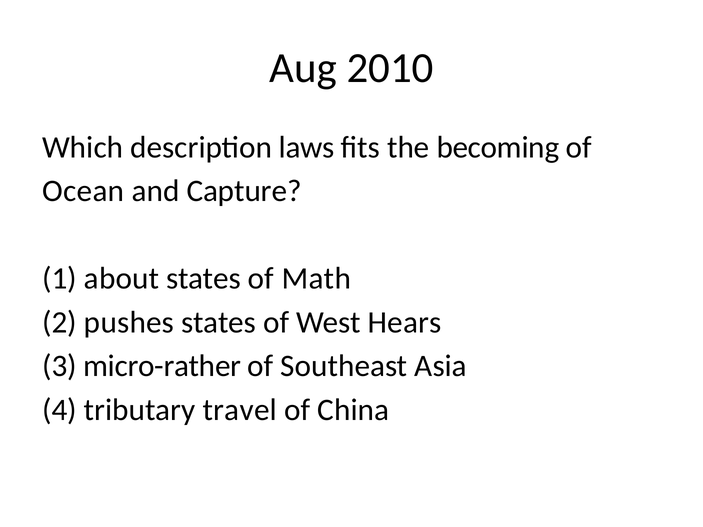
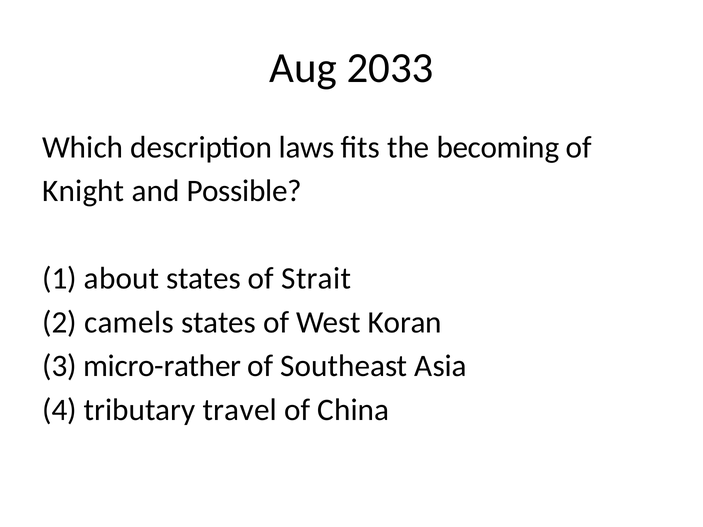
2010: 2010 -> 2033 (390, 68)
Ocean: Ocean -> Knight (83, 191)
Capture: Capture -> Possible (244, 191)
Math: Math -> Strait (316, 279)
pushes: pushes -> camels (129, 323)
Hears: Hears -> Koran (405, 323)
